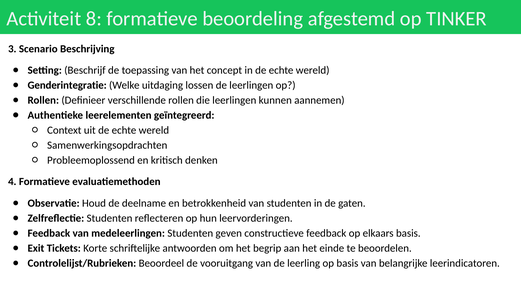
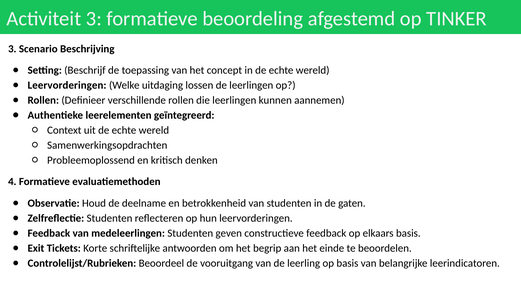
Activiteit 8: 8 -> 3 (94, 19)
Genderintegratie: Genderintegratie -> Leervorderingen (67, 85)
